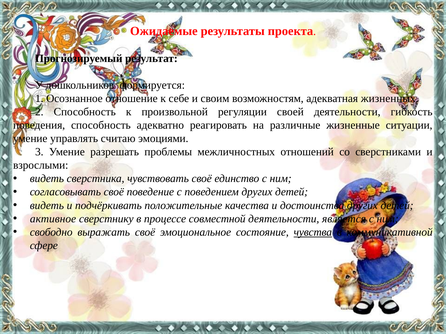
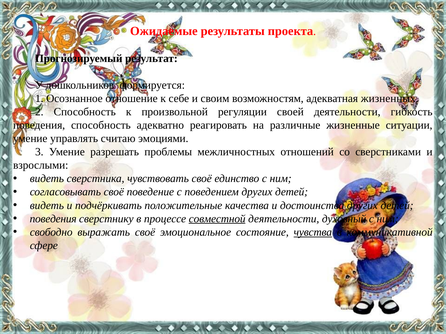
активное: активное -> поведения (53, 219)
совместной underline: none -> present (217, 219)
является: является -> духовный (344, 219)
